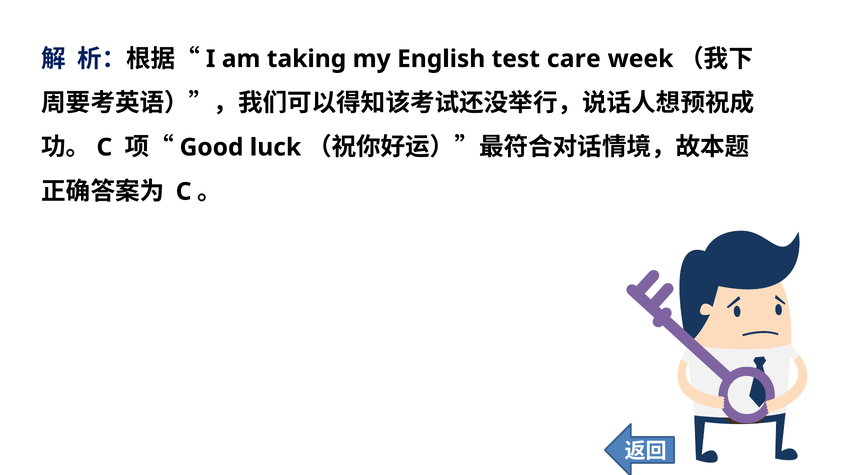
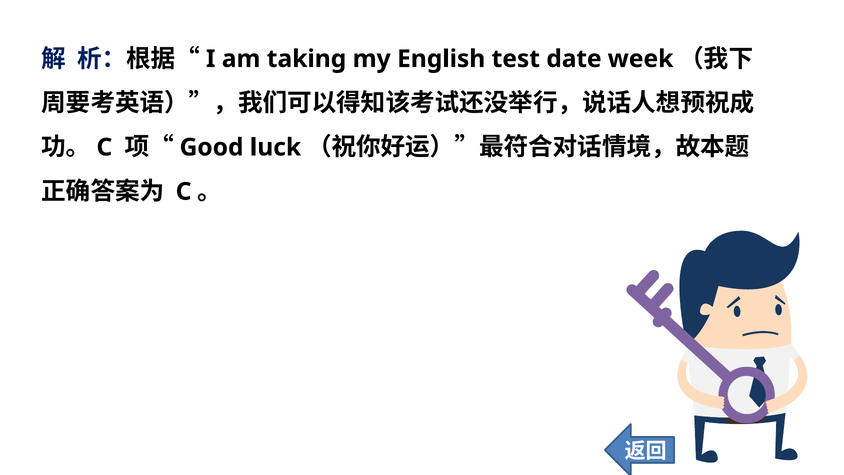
care: care -> date (574, 59)
